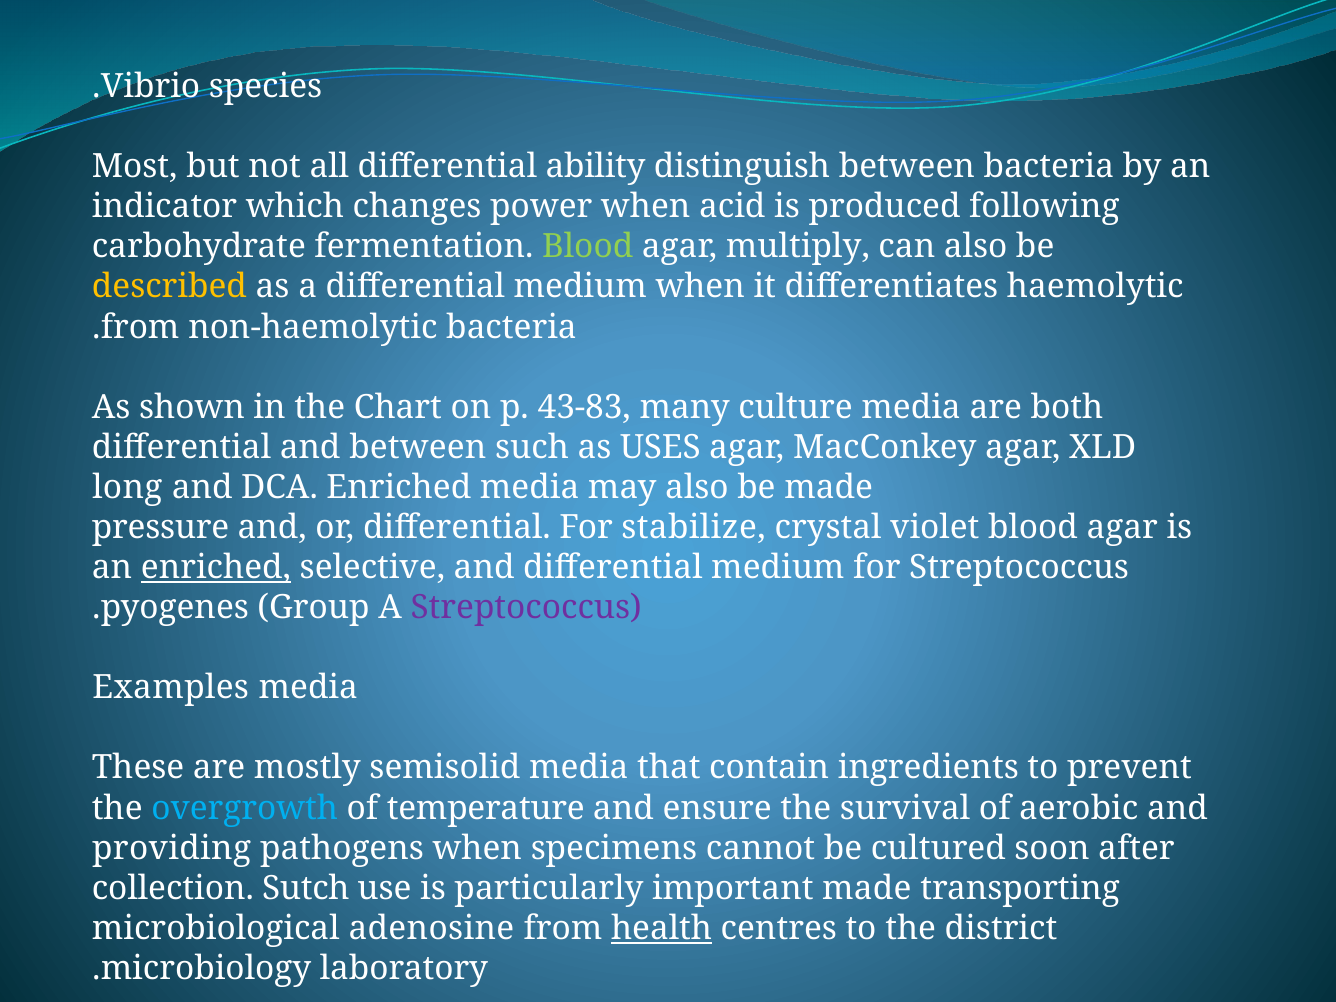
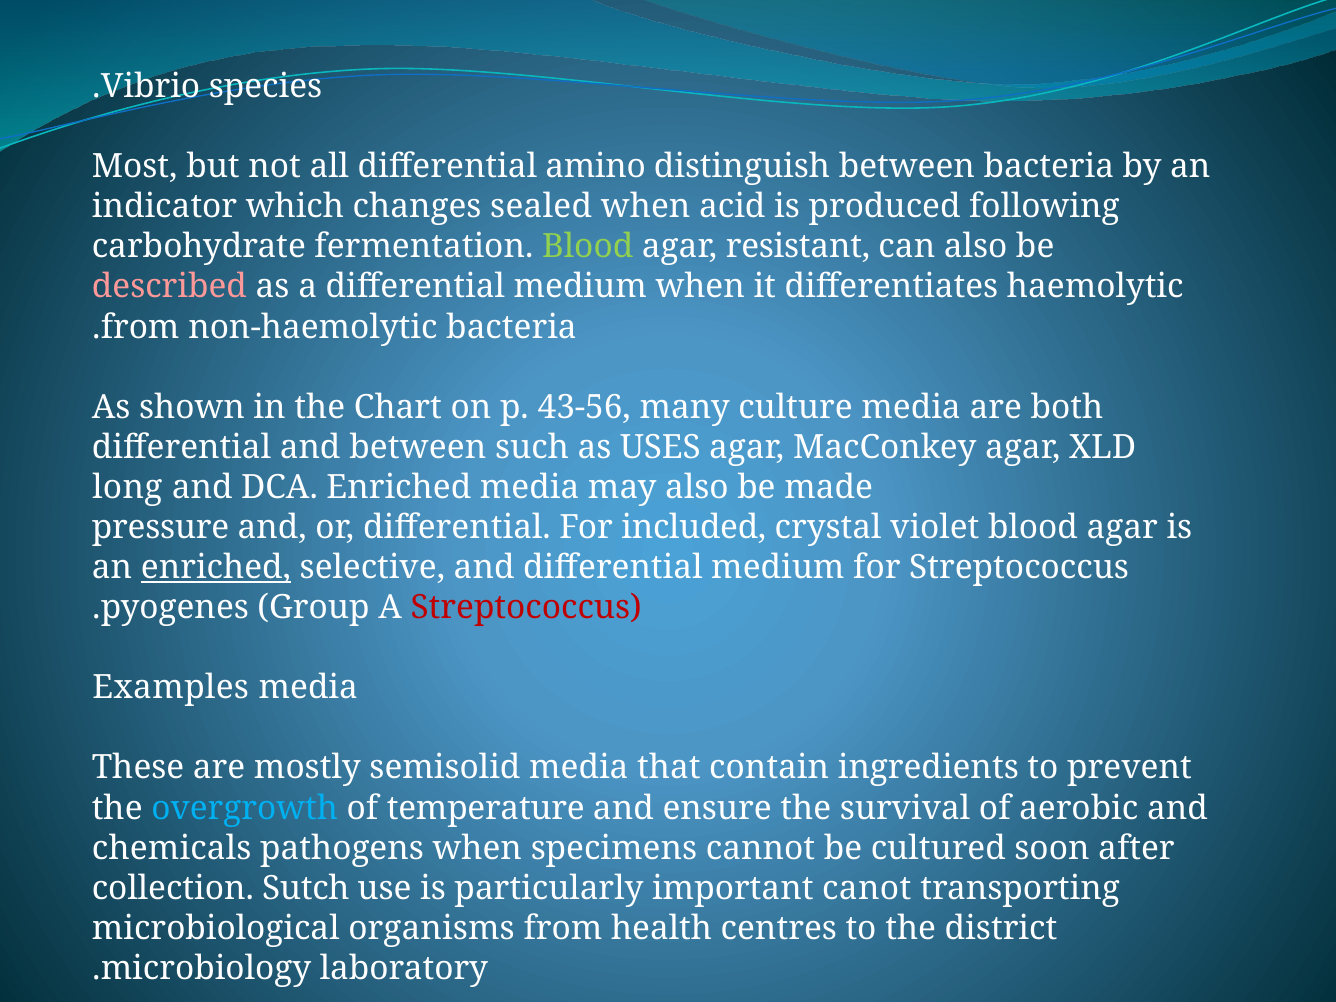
ability: ability -> amino (596, 167)
power: power -> sealed (541, 207)
multiply: multiply -> resistant (798, 247)
described colour: yellow -> pink (169, 287)
43-83: 43-83 -> 43-56 (584, 407)
stabilize: stabilize -> included (694, 527)
Streptococcus colour: purple -> red (526, 608)
providing: providing -> chemicals (172, 848)
important made: made -> canot (867, 888)
adenosine: adenosine -> organisms (432, 928)
health underline: present -> none (662, 928)
